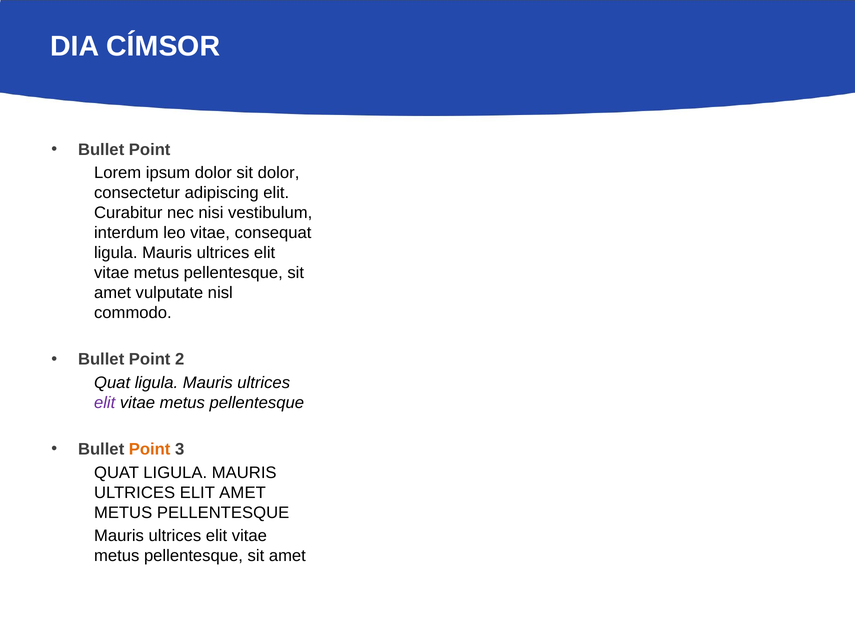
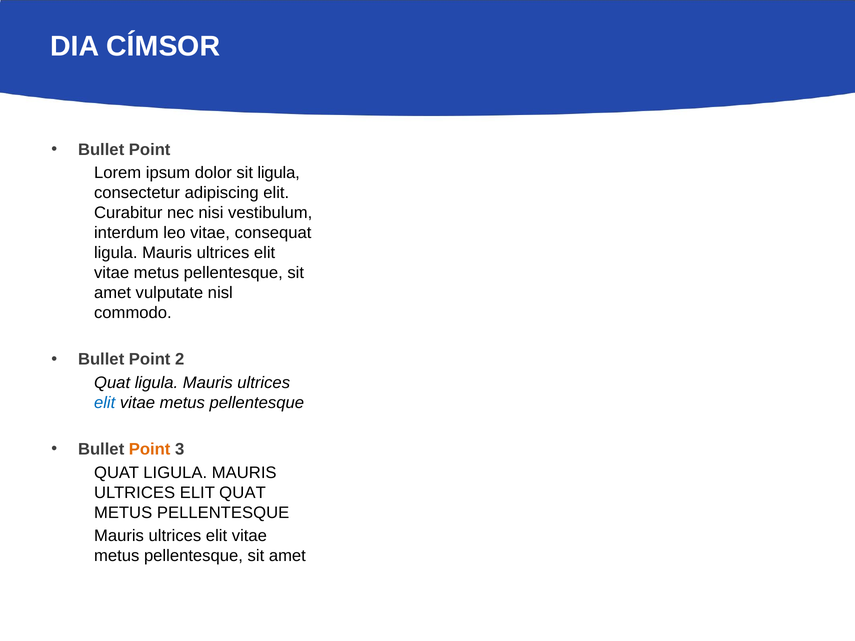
sit dolor: dolor -> ligula (279, 173)
elit colour: purple -> blue (105, 403)
ELIT AMET: AMET -> QUAT (243, 493)
